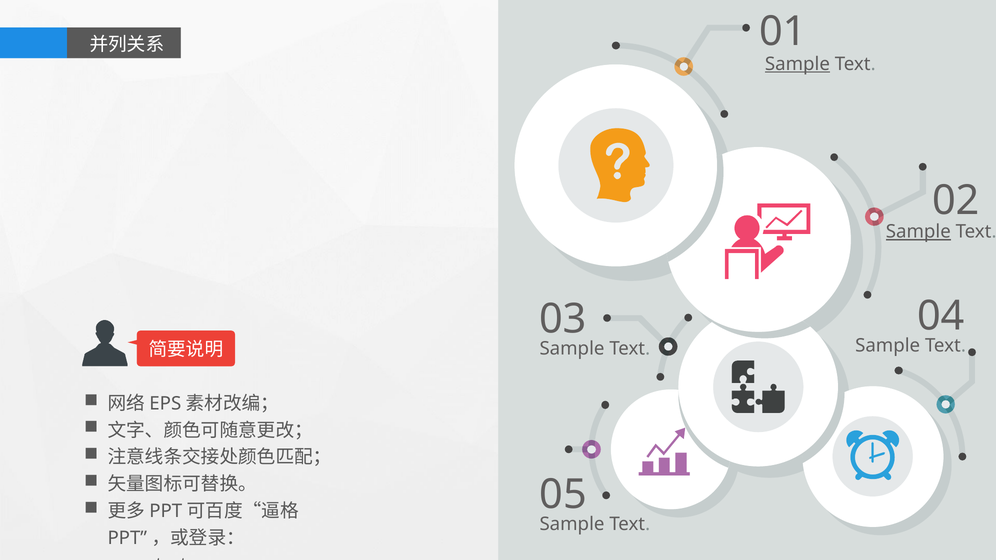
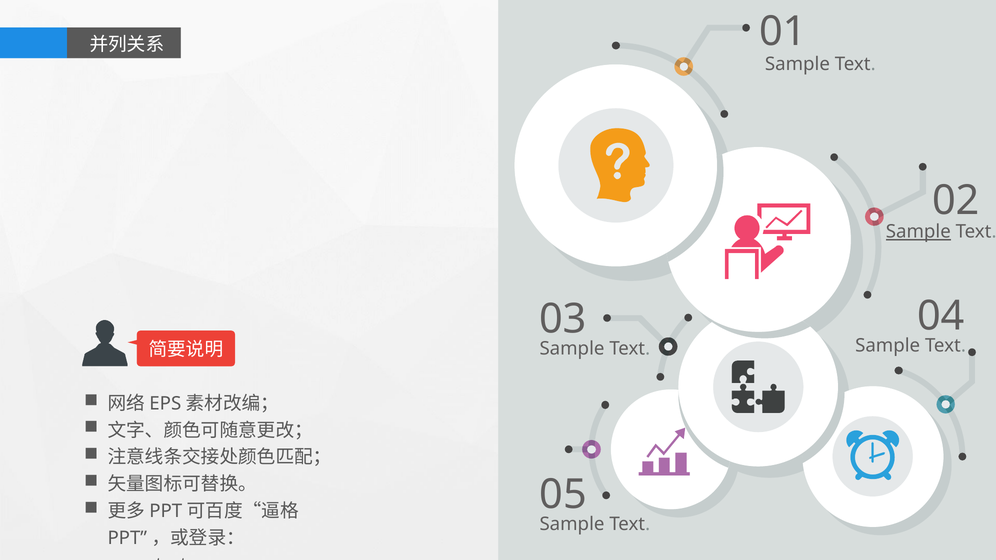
Sample underline: present -> none (797, 64)
